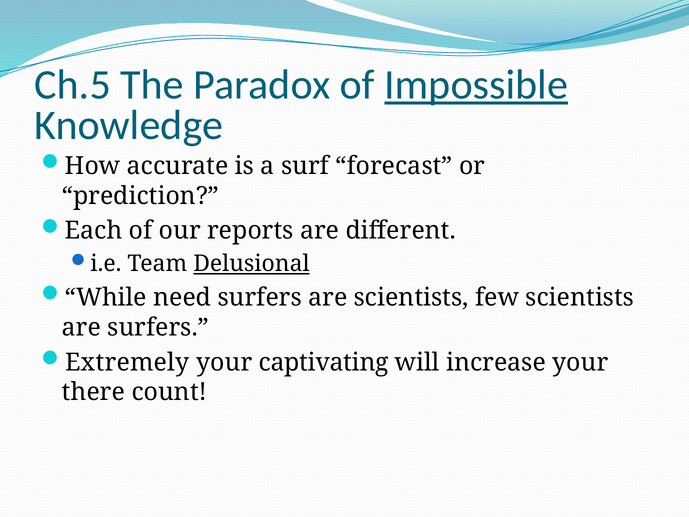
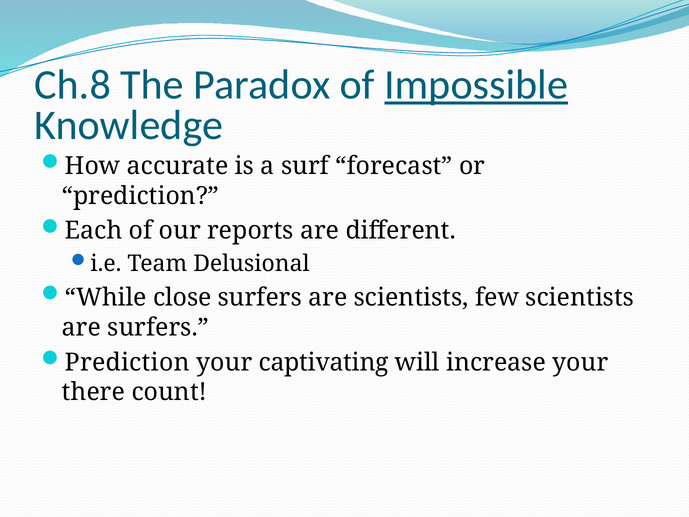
Ch.5: Ch.5 -> Ch.8 (73, 85)
Delusional underline: present -> none (251, 264)
need: need -> close (182, 297)
Extremely: Extremely -> Prediction (127, 362)
